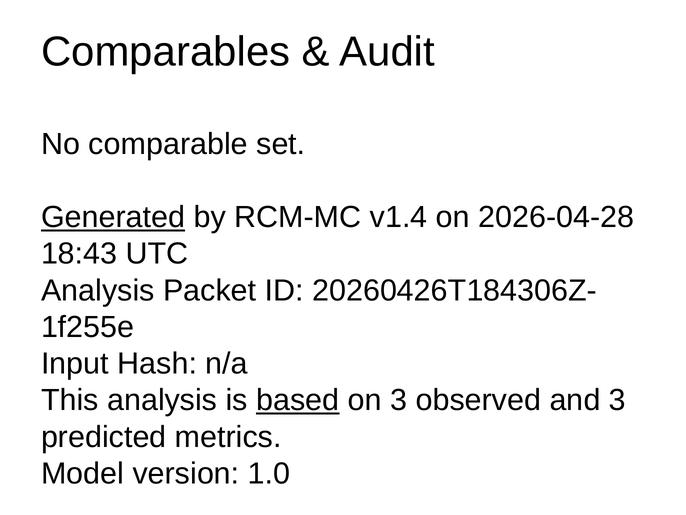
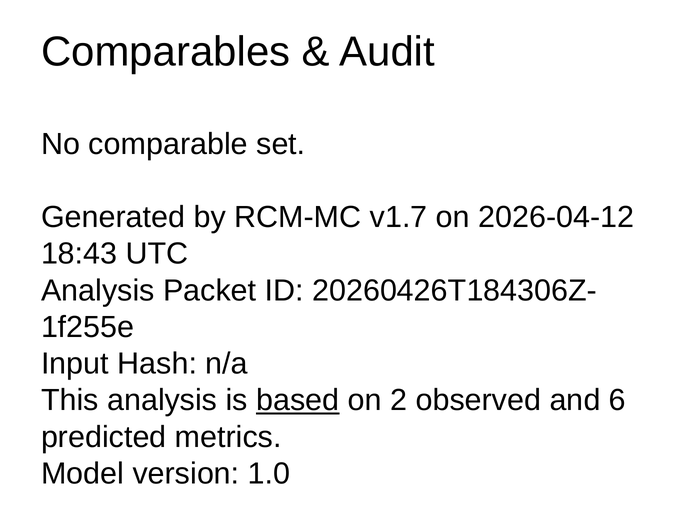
Generated underline: present -> none (113, 217)
v1.4: v1.4 -> v1.7 (399, 217)
2026-04-28: 2026-04-28 -> 2026-04-12 (556, 217)
on 3: 3 -> 2 (399, 400)
and 3: 3 -> 6 (617, 400)
